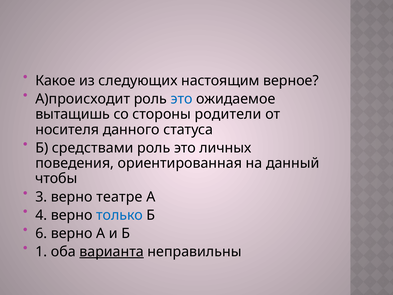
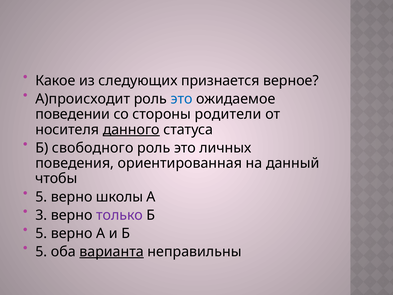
настоящим: настоящим -> признается (220, 81)
вытащишь: вытащишь -> поведении (73, 114)
данного underline: none -> present (131, 130)
средствами: средствами -> свободного (93, 148)
3: 3 -> 5 (41, 197)
театре: театре -> школы (120, 197)
4: 4 -> 3 (41, 215)
только colour: blue -> purple (120, 215)
6: 6 -> 5 (41, 233)
1: 1 -> 5 (41, 251)
